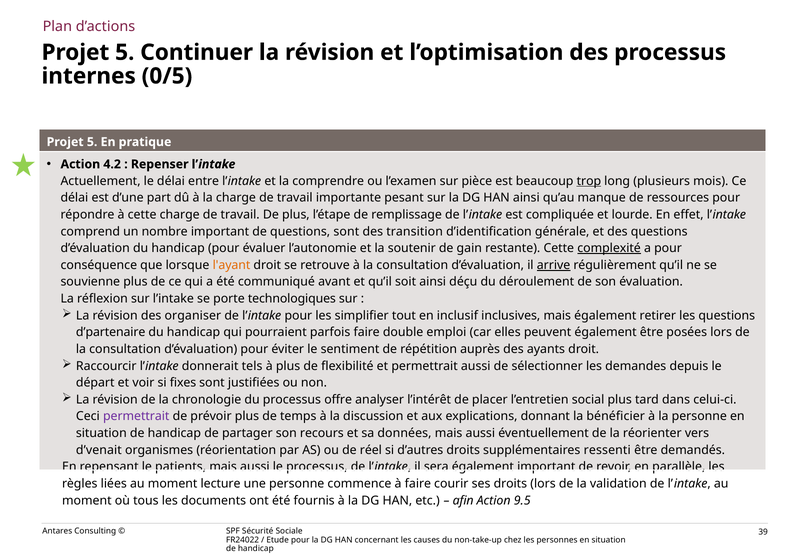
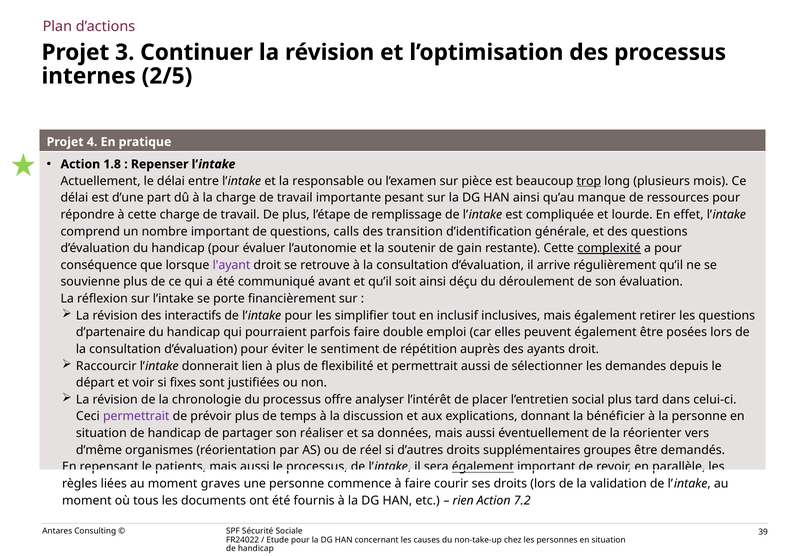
5: 5 -> 3 (125, 52)
0/5: 0/5 -> 2/5 (167, 76)
5: 5 -> 4 (92, 142)
4.2: 4.2 -> 1.8 (112, 164)
comprendre: comprendre -> responsable (328, 181)
questions sont: sont -> calls (346, 231)
l'ayant colour: orange -> purple (231, 265)
arrive underline: present -> none (554, 265)
technologiques: technologiques -> financièrement (292, 299)
organiser: organiser -> interactifs (193, 315)
tels: tels -> lien (252, 366)
recours: recours -> réaliser (322, 433)
d’venait: d’venait -> d’même (99, 450)
ressenti: ressenti -> groupes (607, 450)
également underline: none -> present (483, 467)
lecture: lecture -> graves (220, 484)
afin: afin -> rien (463, 500)
9.5: 9.5 -> 7.2 (522, 500)
